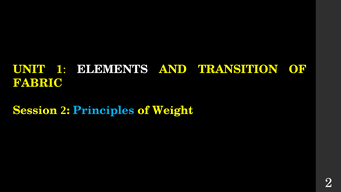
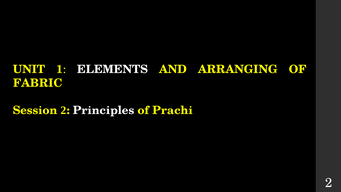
TRANSITION: TRANSITION -> ARRANGING (238, 69)
Principles colour: light blue -> white (104, 110)
Weight: Weight -> Prachi (173, 110)
